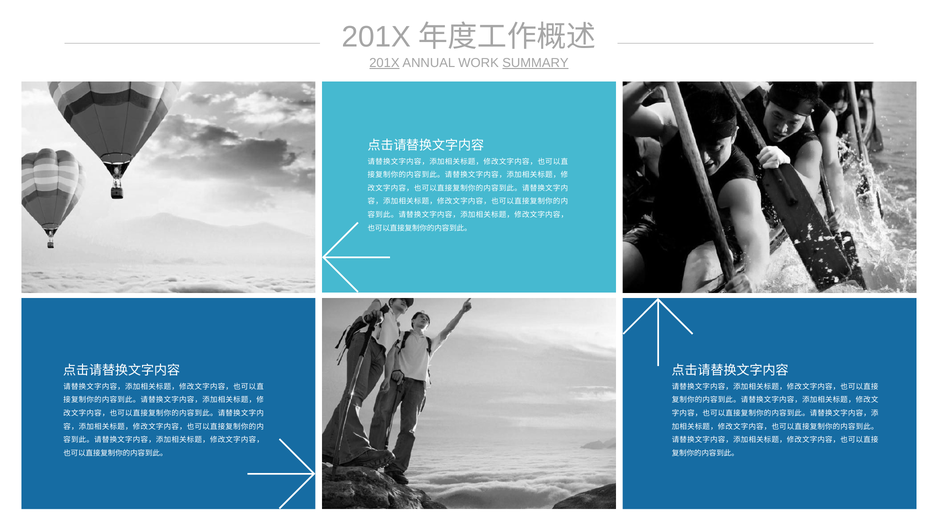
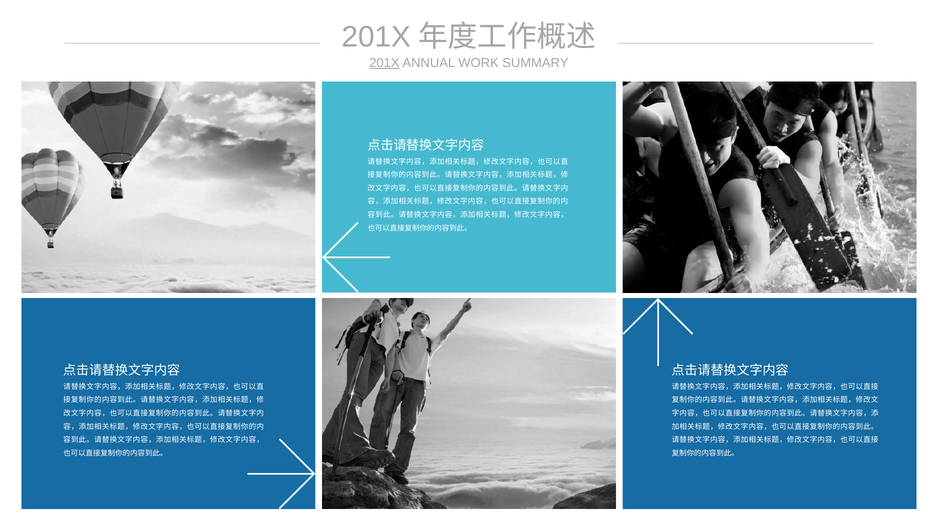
SUMMARY underline: present -> none (535, 63)
